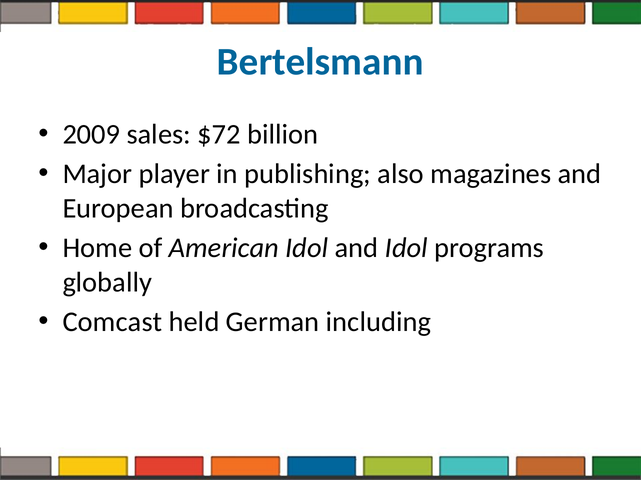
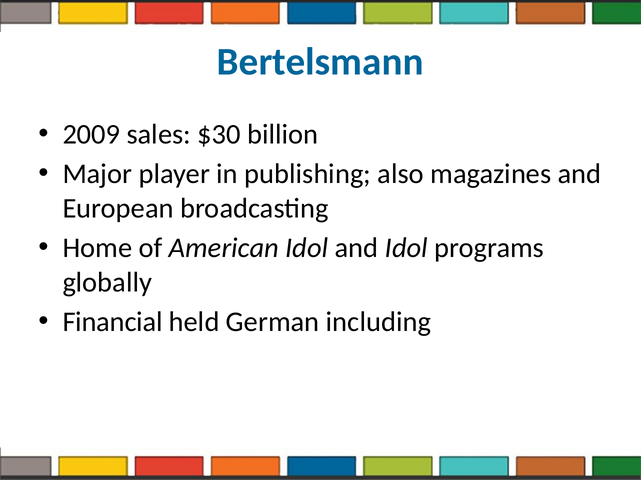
$72: $72 -> $30 (219, 134)
Comcast: Comcast -> Financial (113, 323)
